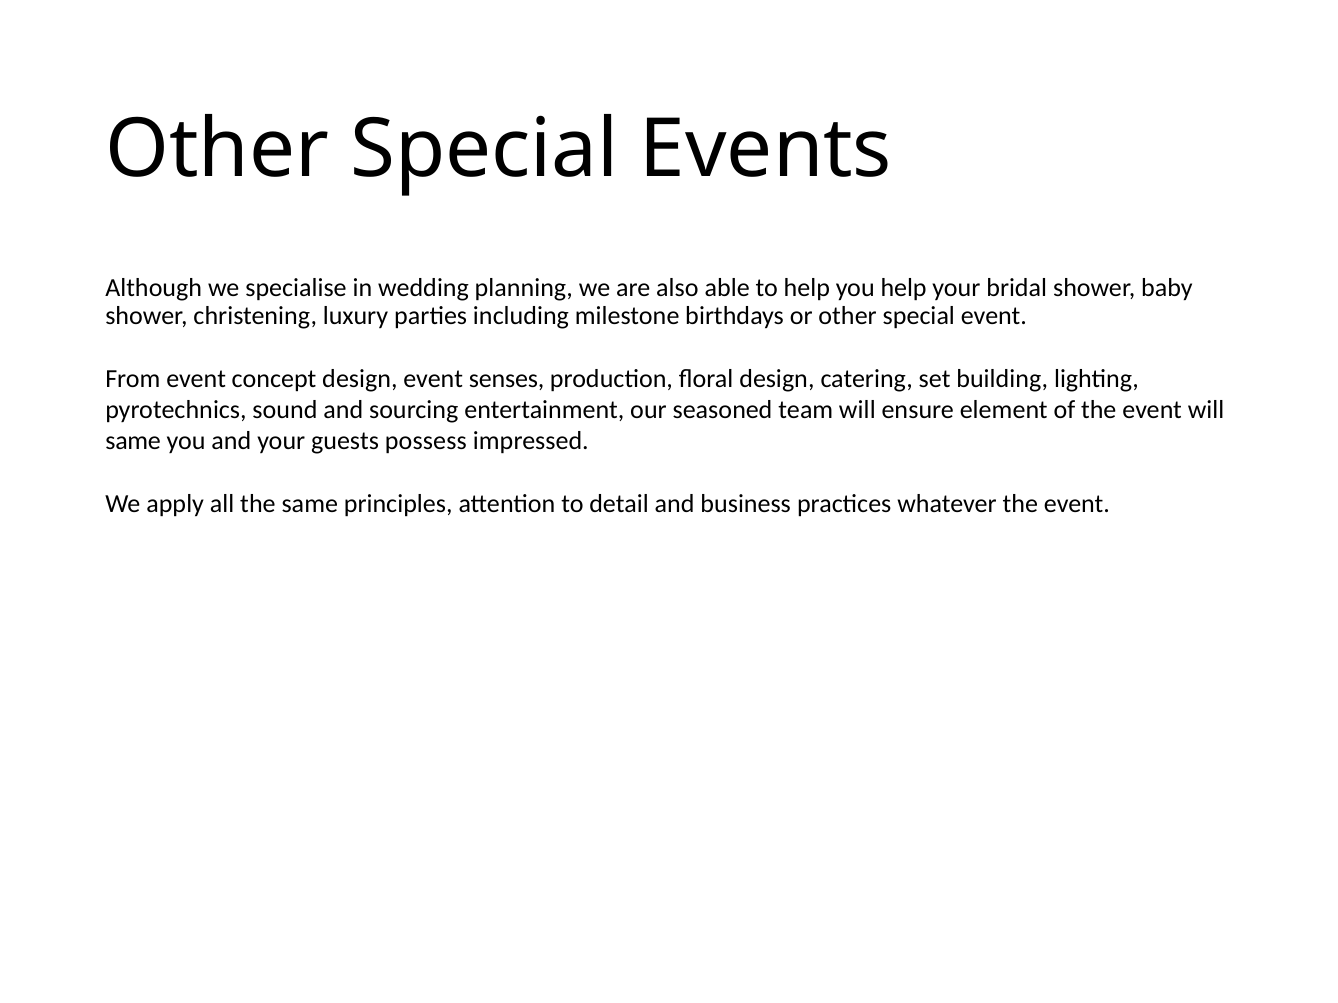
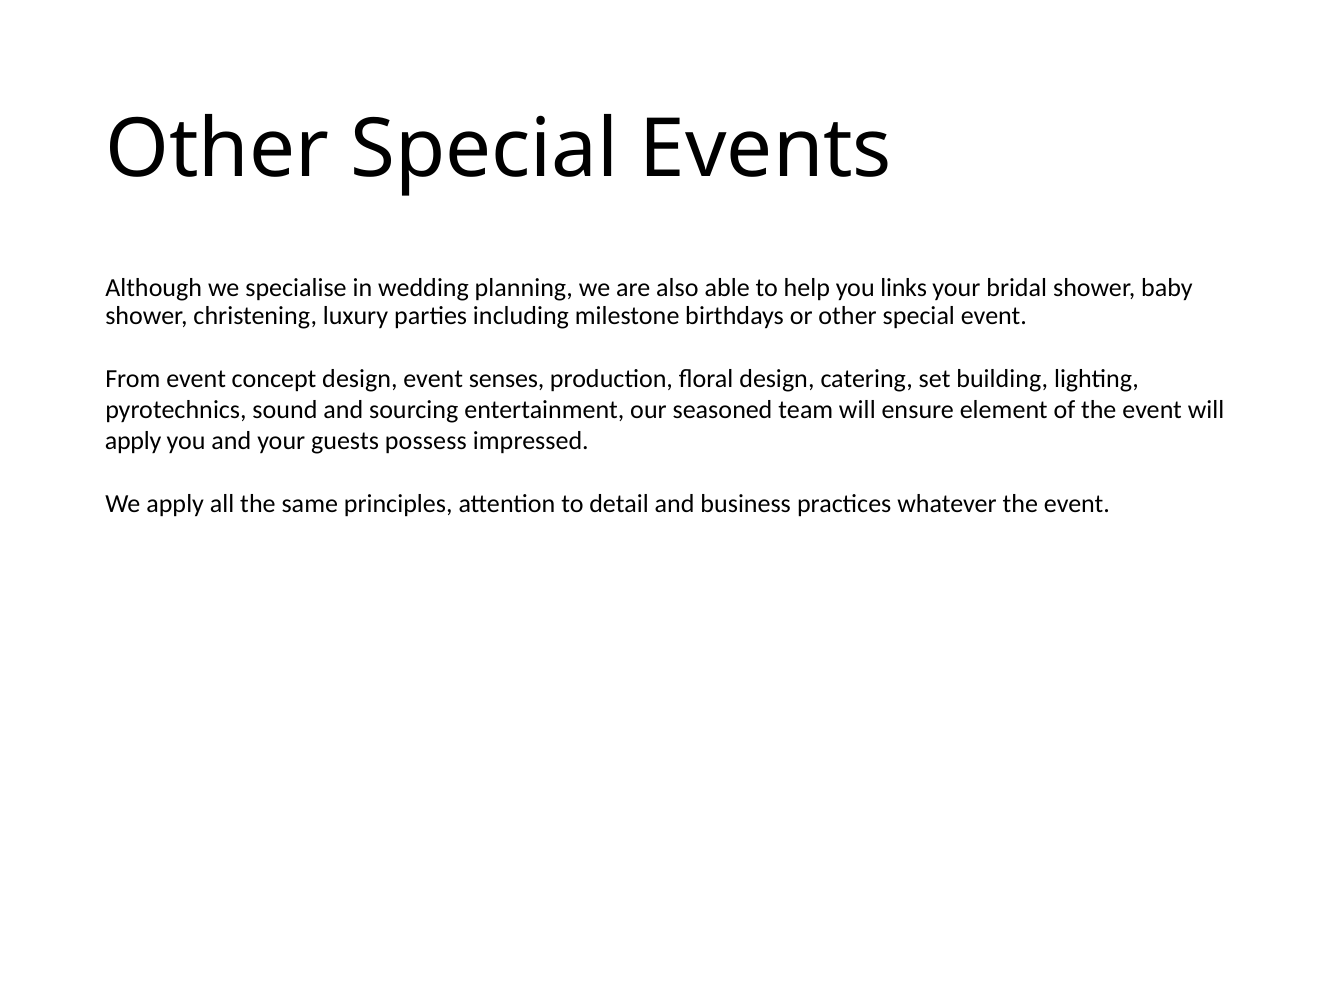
you help: help -> links (904, 288)
same: same -> apply (133, 441)
